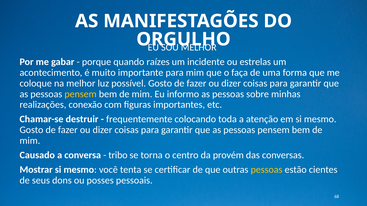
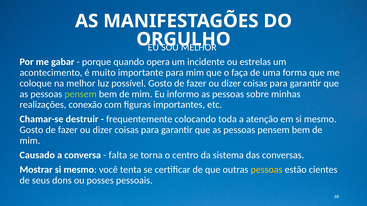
raízes: raízes -> opera (158, 62)
pensem colour: yellow -> light green (81, 94)
tribo: tribo -> falta (118, 155)
provém: provém -> sistema (228, 155)
